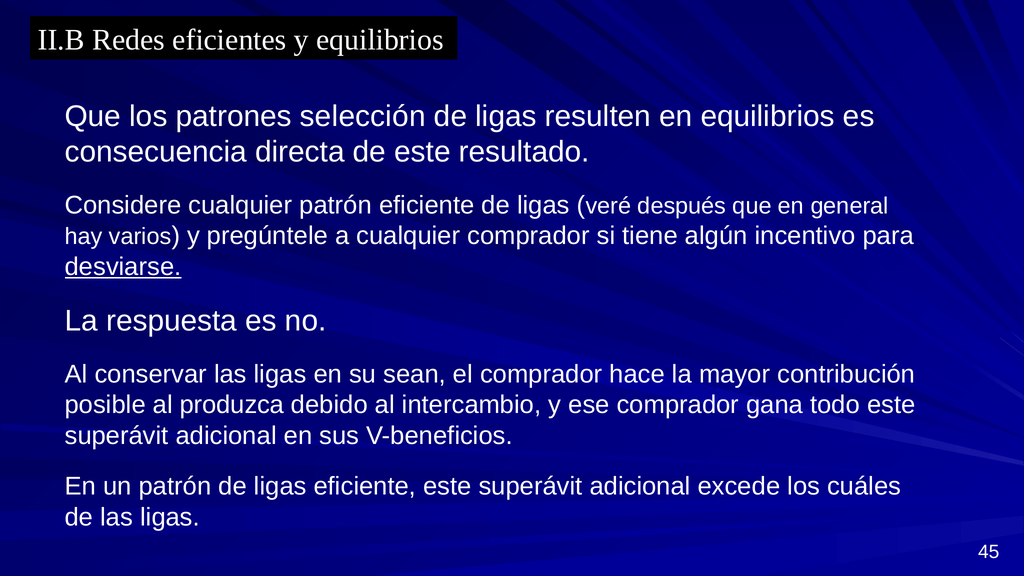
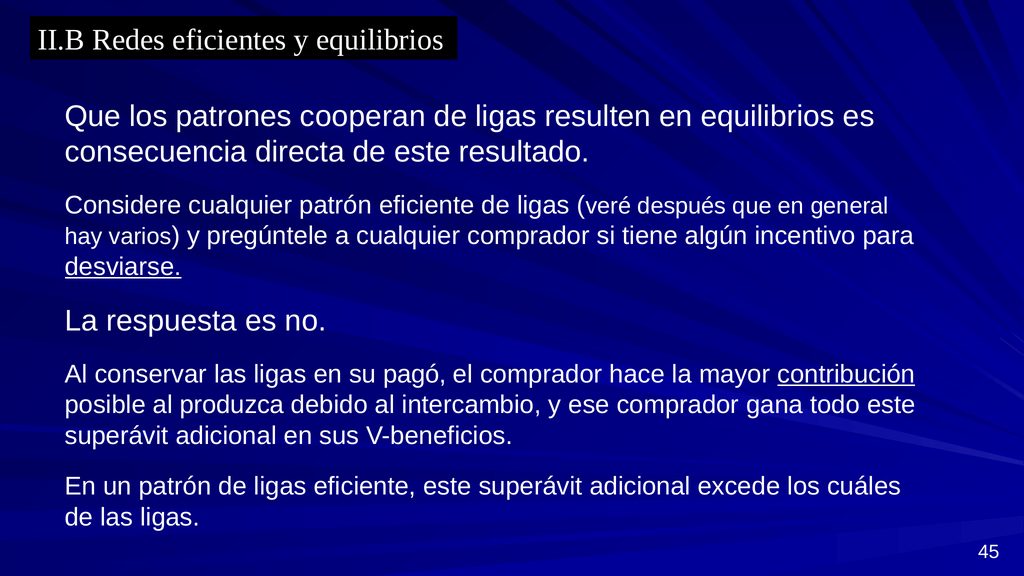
selección: selección -> cooperan (363, 116)
sean: sean -> pagó (415, 374)
contribución underline: none -> present (846, 374)
